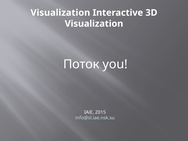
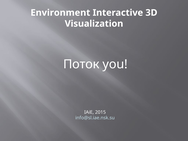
Visualization: Visualization -> Environment (60, 13)
